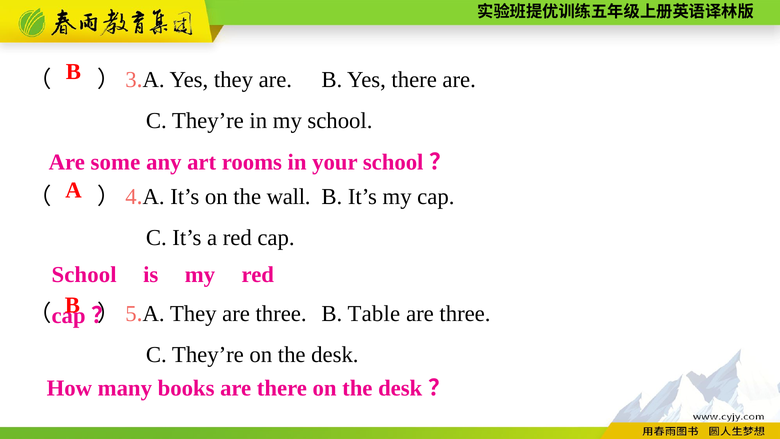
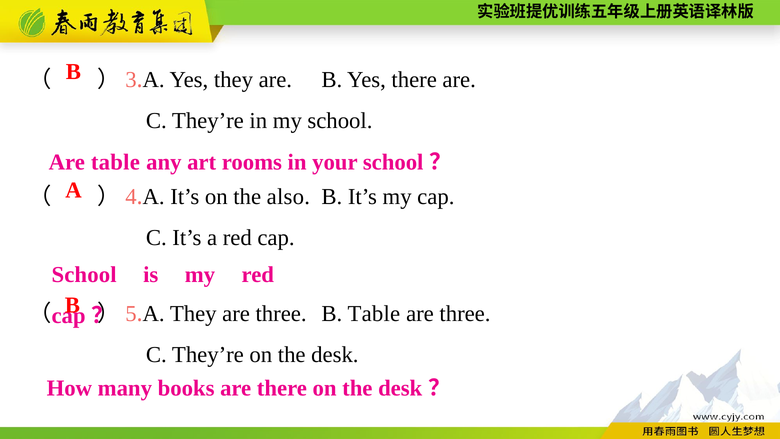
Are some: some -> table (115, 162)
wall: wall -> also (288, 197)
